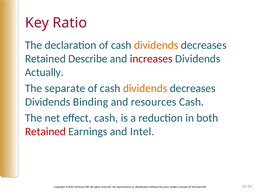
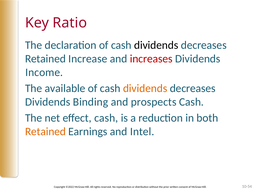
dividends colour: orange -> black (156, 45)
Describe: Describe -> Increase (88, 58)
Actually: Actually -> Income (44, 72)
separate: separate -> available (65, 88)
resources: resources -> prospects (154, 102)
Retained colour: red -> orange (45, 131)
